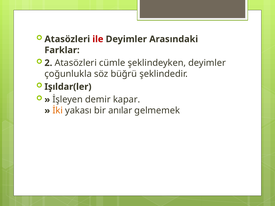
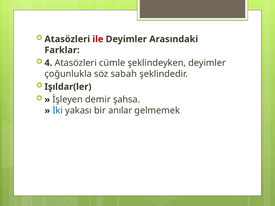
2: 2 -> 4 (48, 63)
büğrü: büğrü -> sabah (124, 74)
kapar: kapar -> şahsa (127, 100)
İki colour: orange -> blue (58, 111)
